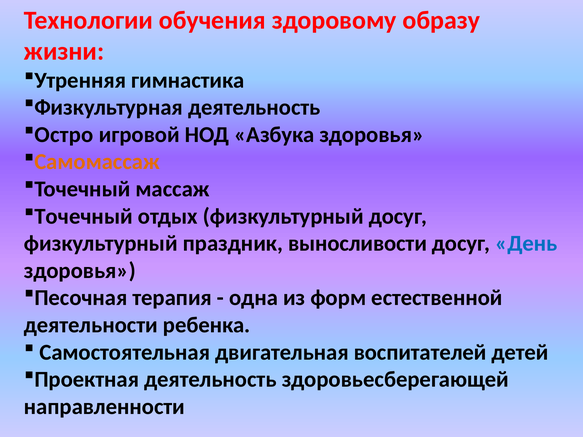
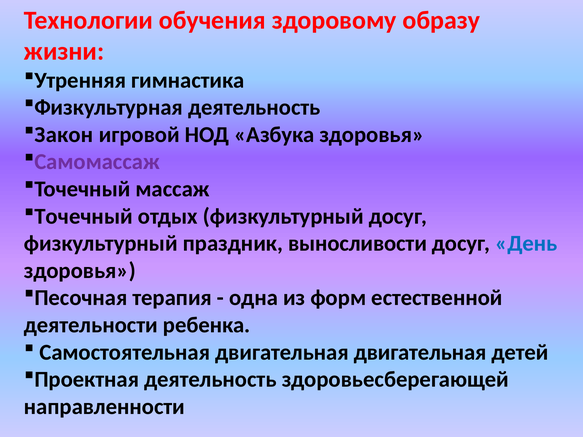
Остро: Остро -> Закон (64, 135)
Самомассаж colour: orange -> purple (97, 162)
двигательная воспитателей: воспитателей -> двигательная (420, 352)
